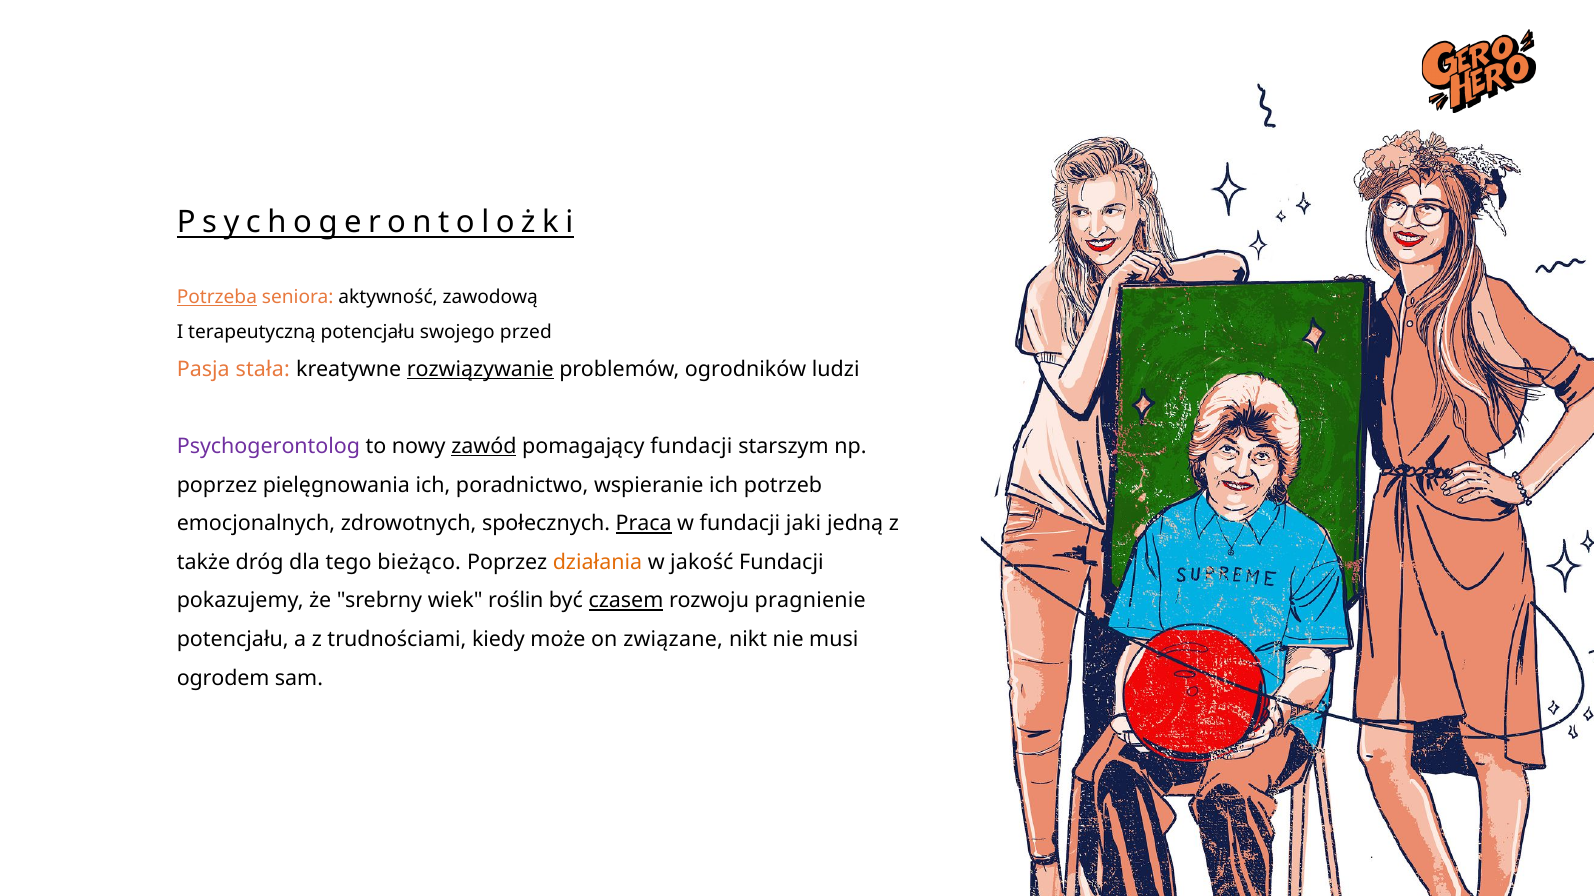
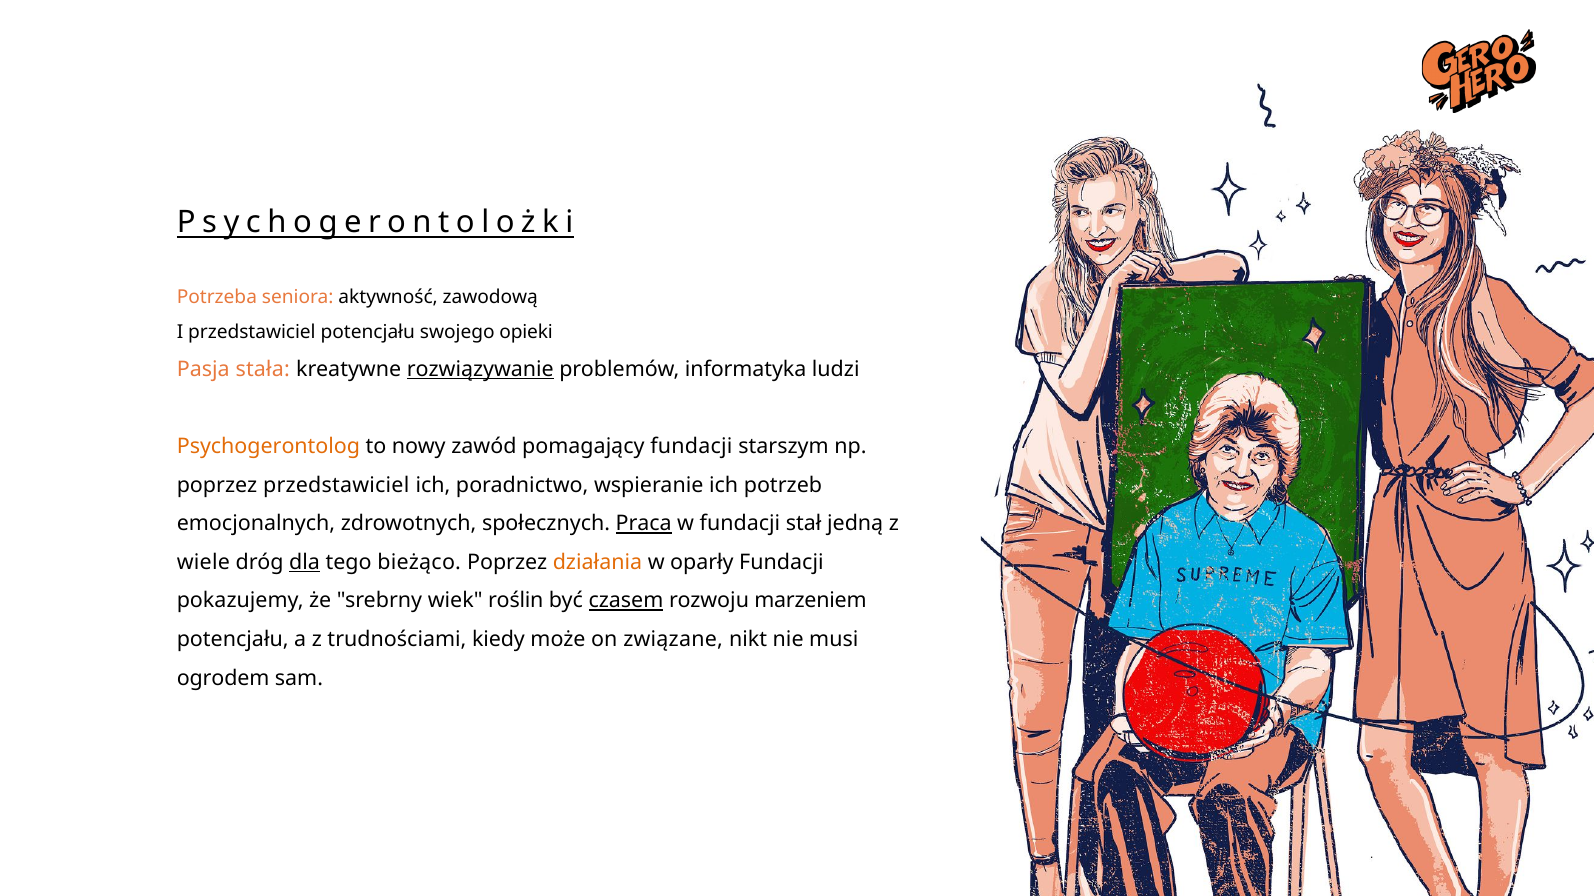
Potrzeba underline: present -> none (217, 298)
I terapeutyczną: terapeutyczną -> przedstawiciel (252, 332)
przed: przed -> opieki (526, 332)
ogrodników: ogrodników -> informatyka (746, 370)
Psychogerontolog colour: purple -> orange (268, 447)
zawód underline: present -> none (484, 447)
poprzez pielęgnowania: pielęgnowania -> przedstawiciel (336, 485)
jaki: jaki -> stał (804, 524)
także: także -> wiele (203, 563)
dla underline: none -> present (305, 563)
jakość: jakość -> oparły (702, 563)
pragnienie: pragnienie -> marzeniem (810, 601)
